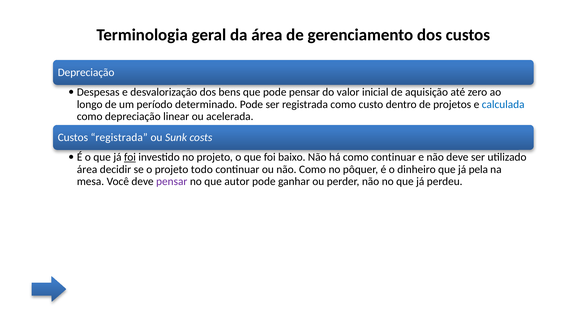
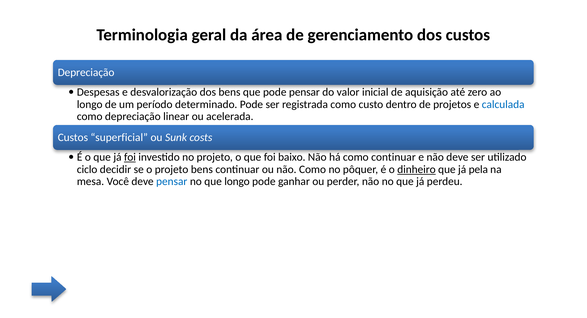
Custos registrada: registrada -> superficial (119, 138)
área: área -> ciclo (87, 169)
projeto todo: todo -> bens (202, 169)
dinheiro underline: none -> present (416, 169)
pensar colour: purple -> blue (172, 182)
que autor: autor -> longo (237, 182)
